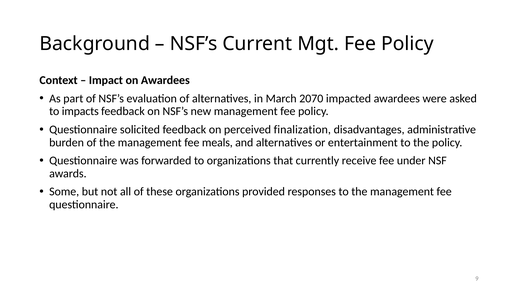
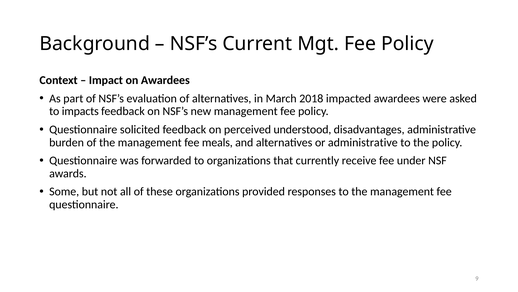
2070: 2070 -> 2018 (311, 98)
finalization: finalization -> understood (302, 129)
or entertainment: entertainment -> administrative (363, 142)
